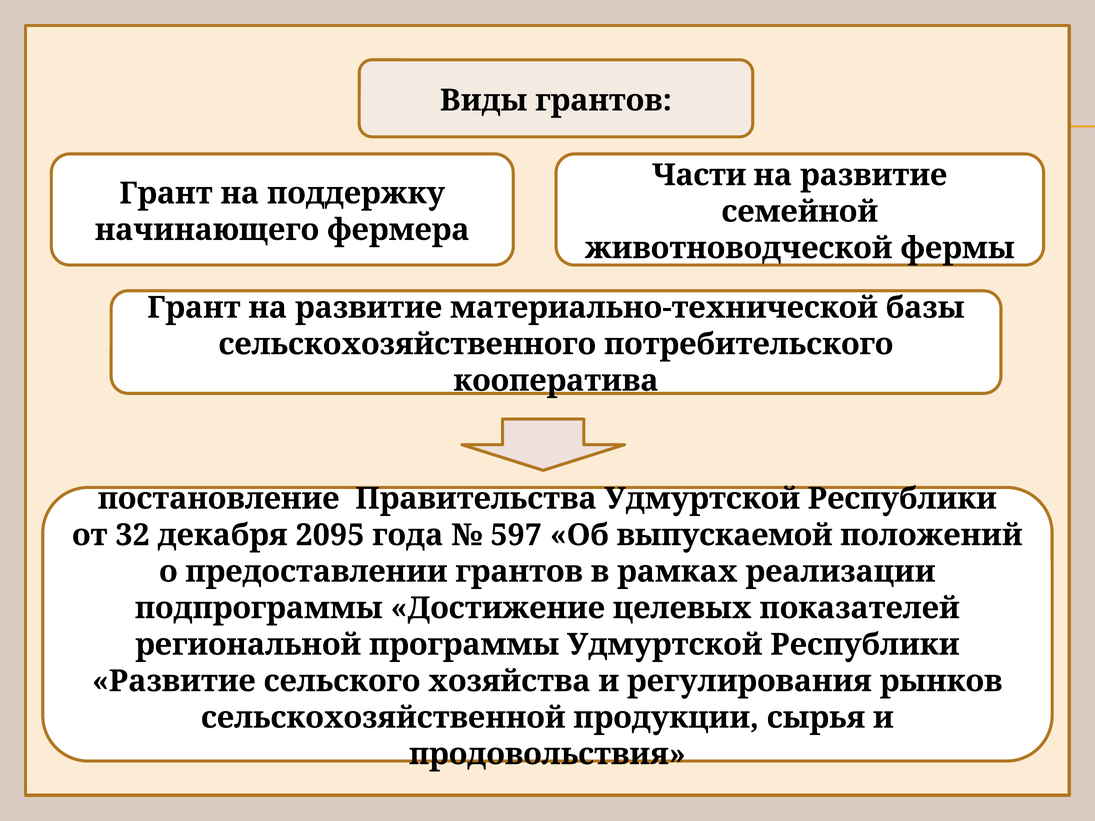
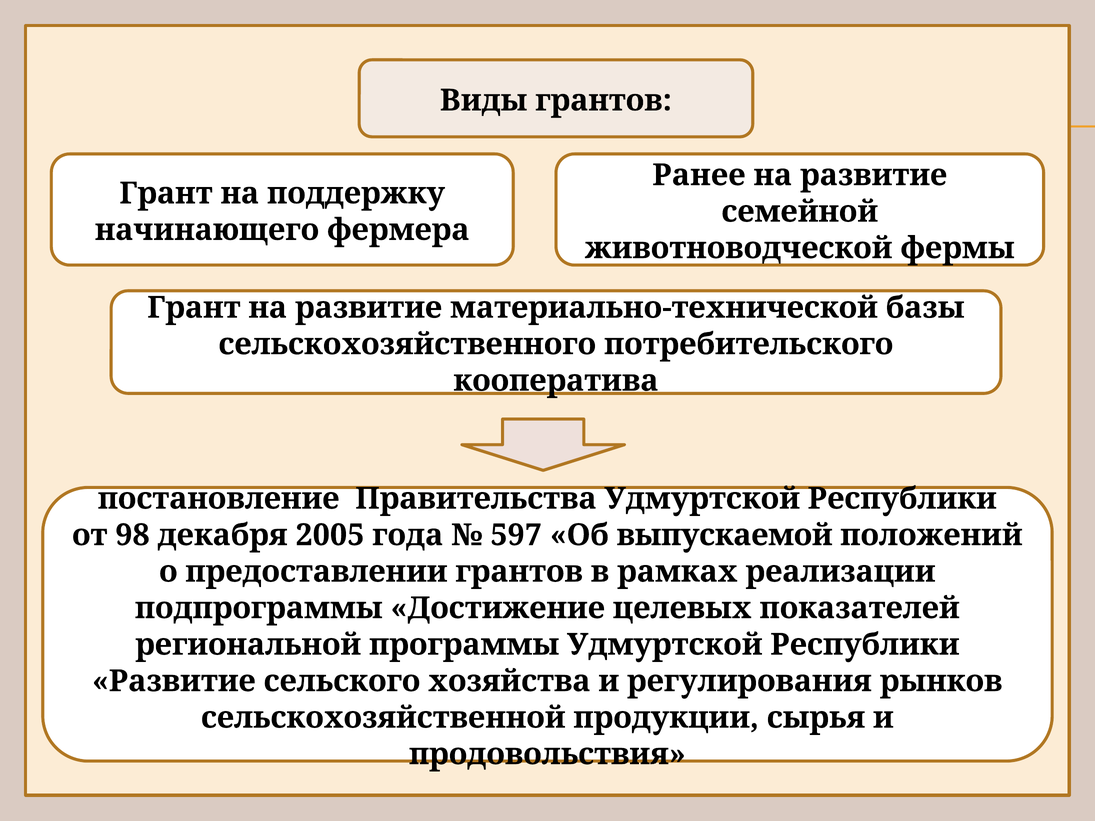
Части: Части -> Ранее (699, 175)
32: 32 -> 98 (132, 535)
2095: 2095 -> 2005 (330, 535)
